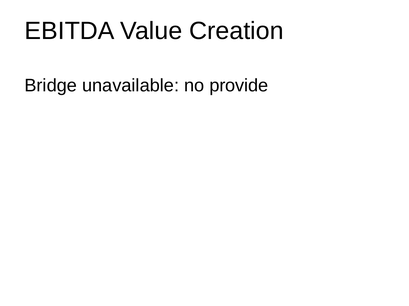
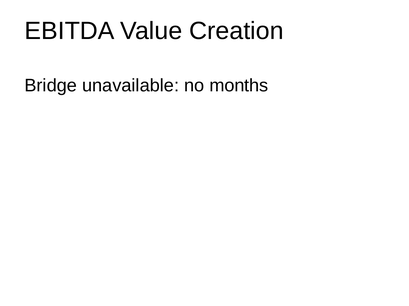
provide: provide -> months (239, 86)
